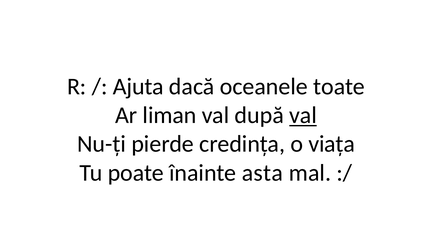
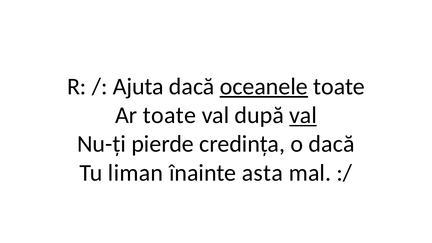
oceanele underline: none -> present (264, 86)
Ar liman: liman -> toate (169, 115)
o viața: viața -> dacă (331, 144)
poate: poate -> liman (136, 173)
